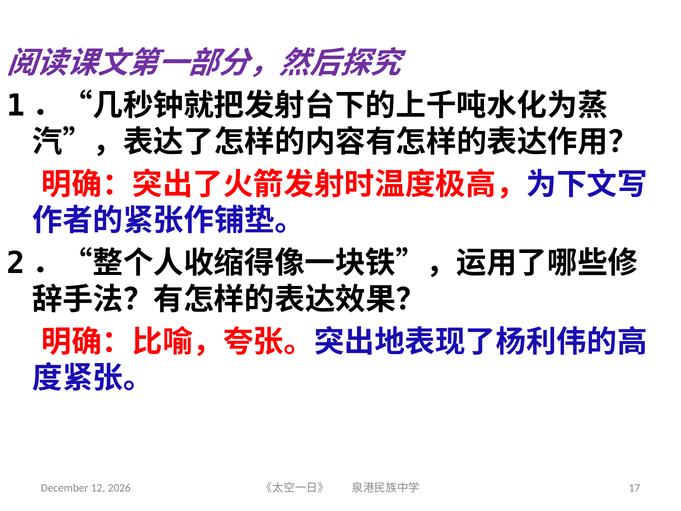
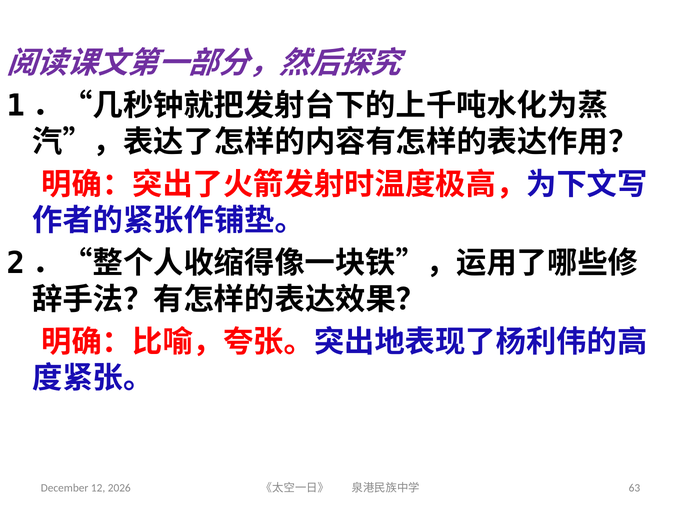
17: 17 -> 63 (634, 488)
